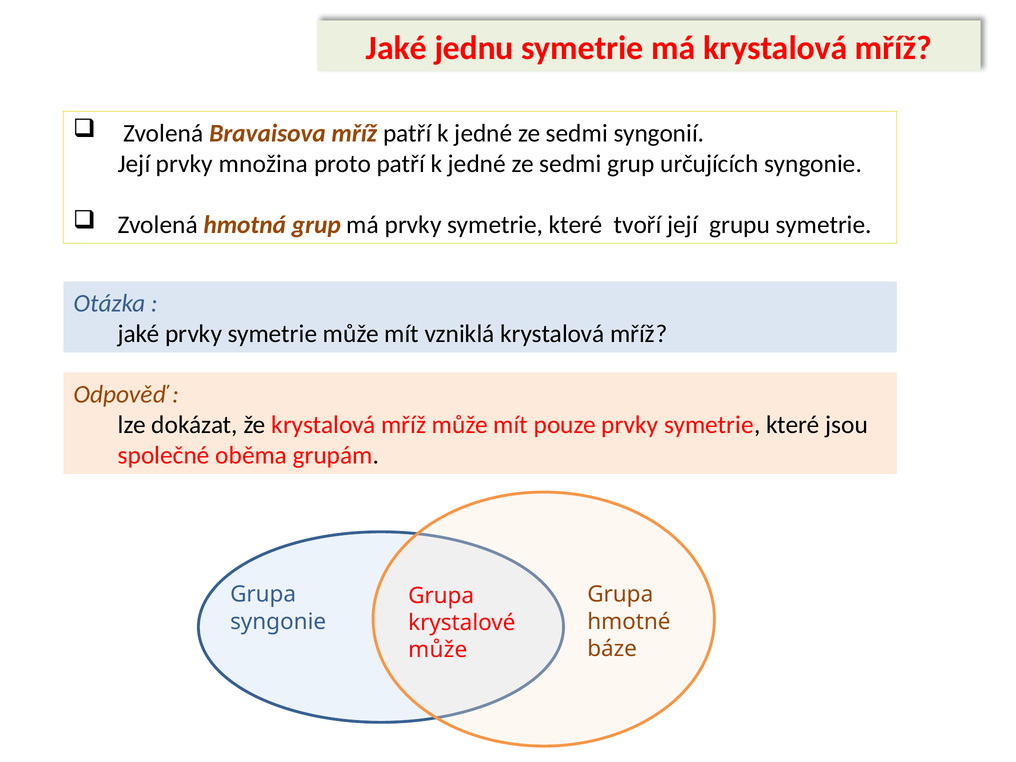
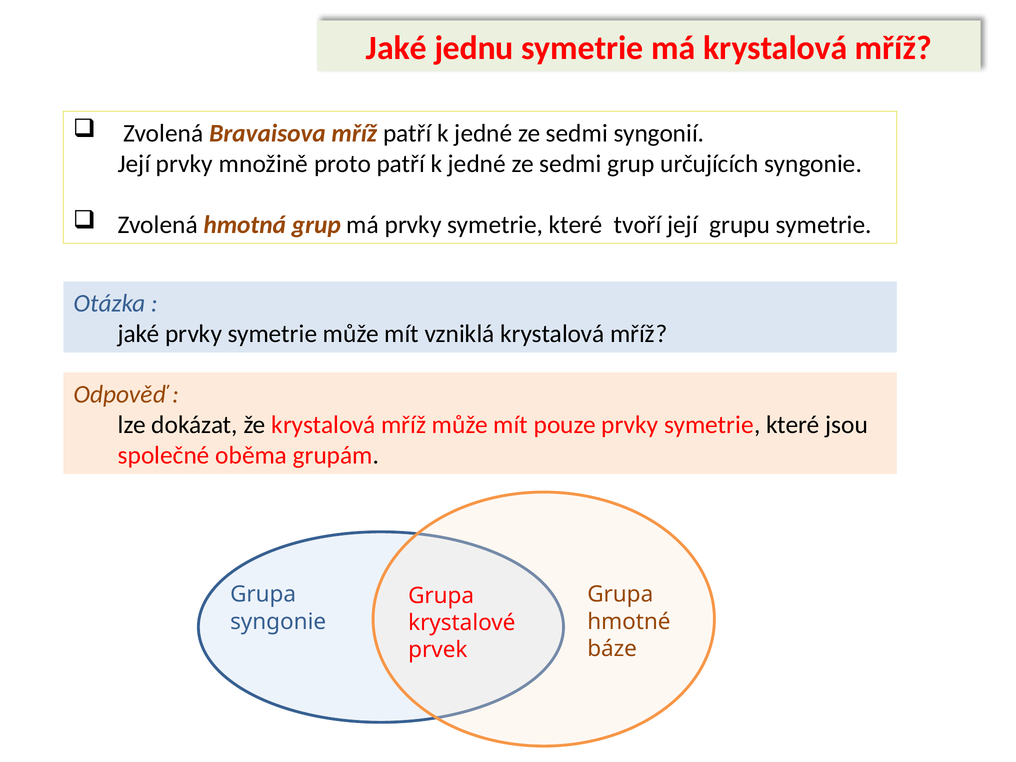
množina: množina -> množině (263, 164)
může: může -> prvek (438, 650)
